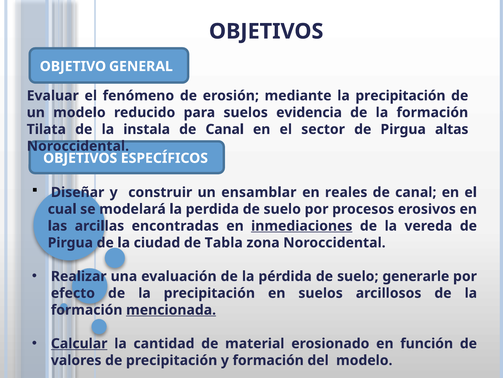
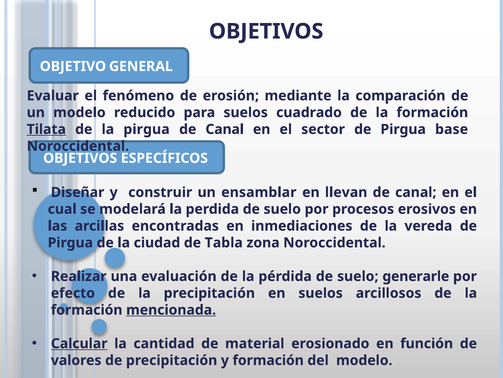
mediante la precipitación: precipitación -> comparación (400, 96)
evidencia: evidencia -> cuadrado (309, 112)
Tilata underline: none -> present (46, 129)
la instala: instala -> pirgua (147, 129)
altas: altas -> base (452, 129)
reales: reales -> llevan (346, 192)
inmediaciones underline: present -> none (302, 226)
